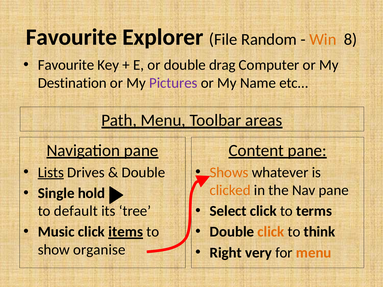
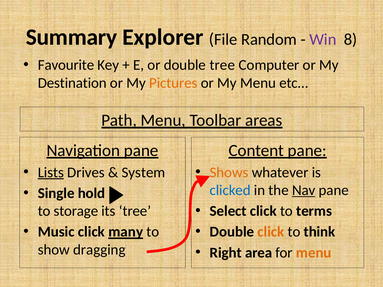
Favourite: Favourite -> Summary (71, 37)
Win colour: orange -> purple (323, 39)
double drag: drag -> tree (222, 65)
Pictures colour: purple -> orange (173, 83)
My Name: Name -> Menu (258, 83)
Double: Double -> System (143, 173)
clicked colour: orange -> blue (230, 190)
Nav underline: none -> present (304, 190)
default: default -> storage (76, 211)
items: items -> many (126, 232)
organise: organise -> dragging (99, 250)
very: very -> area (259, 253)
